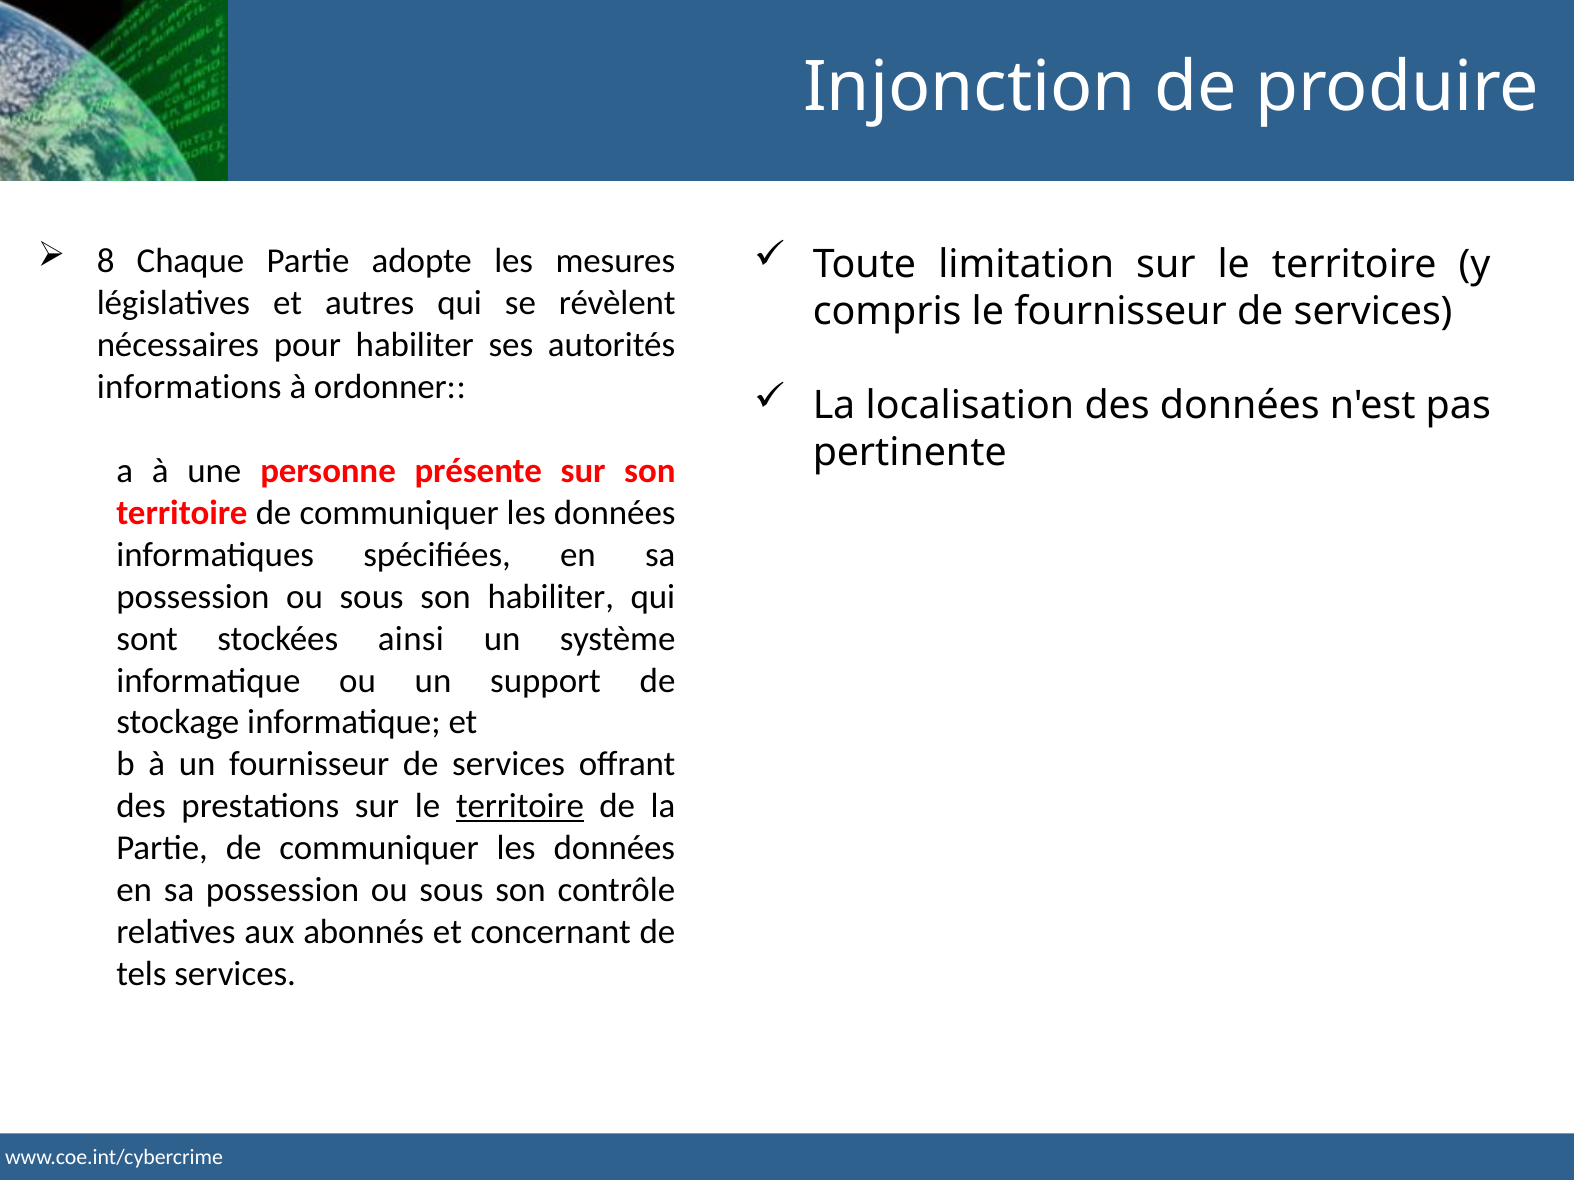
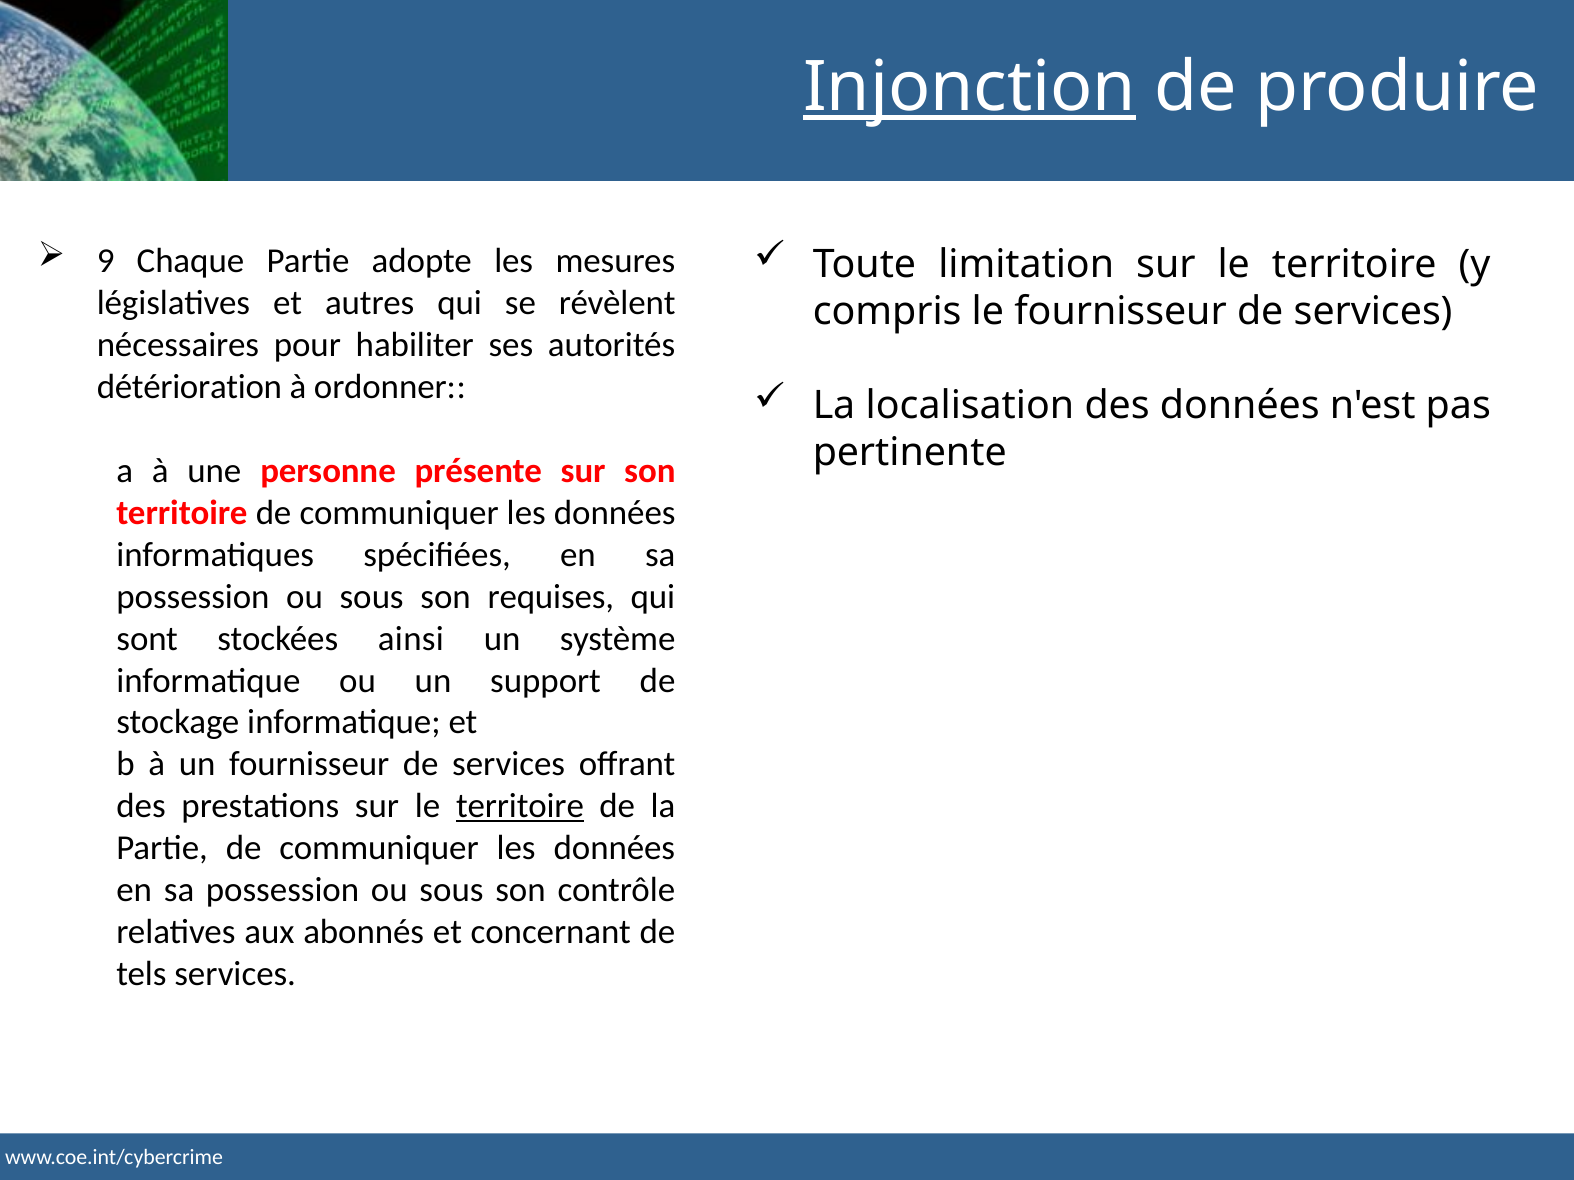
Injonction underline: none -> present (970, 87)
8: 8 -> 9 (106, 261)
informations: informations -> détérioration (189, 387)
son habiliter: habiliter -> requises (551, 597)
